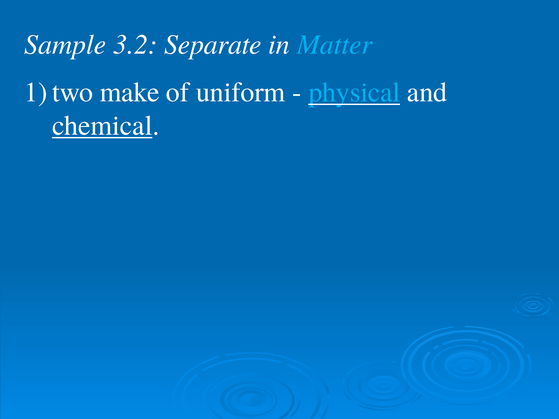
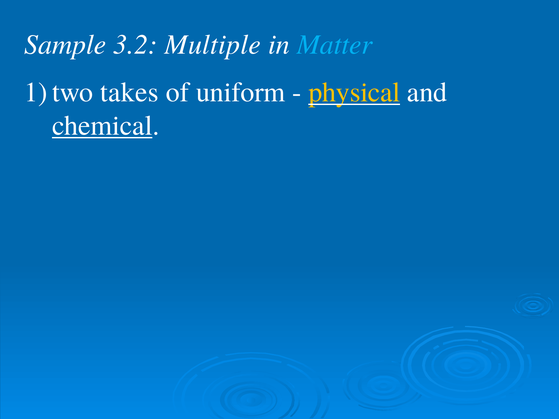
Separate: Separate -> Multiple (213, 45)
make: make -> takes (129, 92)
physical colour: light blue -> yellow (354, 92)
